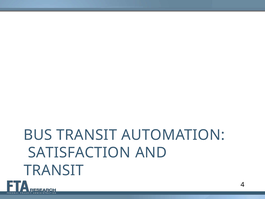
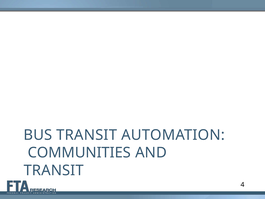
SATISFACTION: SATISFACTION -> COMMUNITIES (79, 152)
